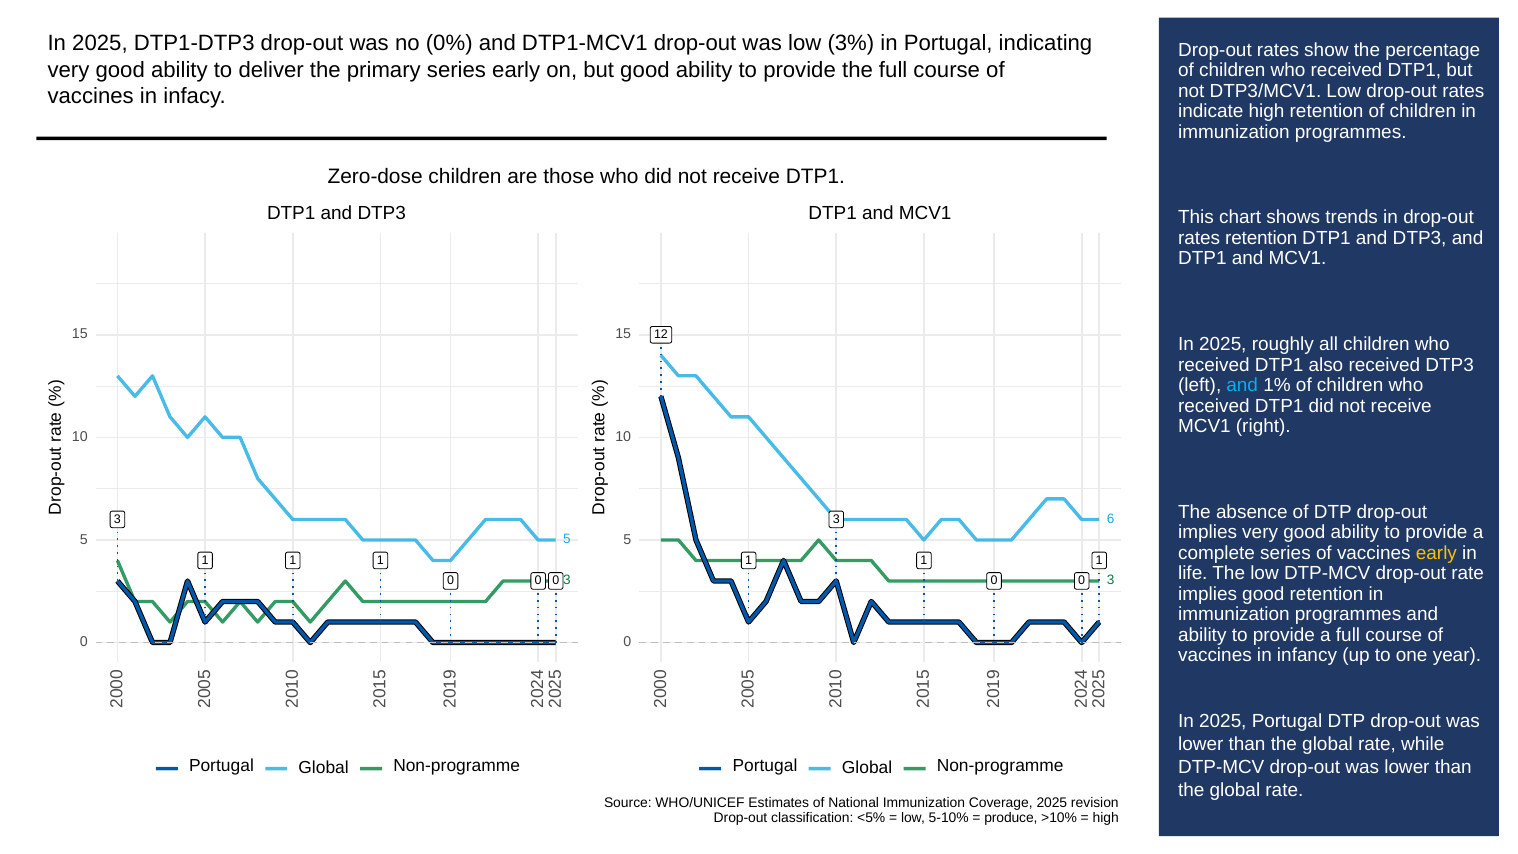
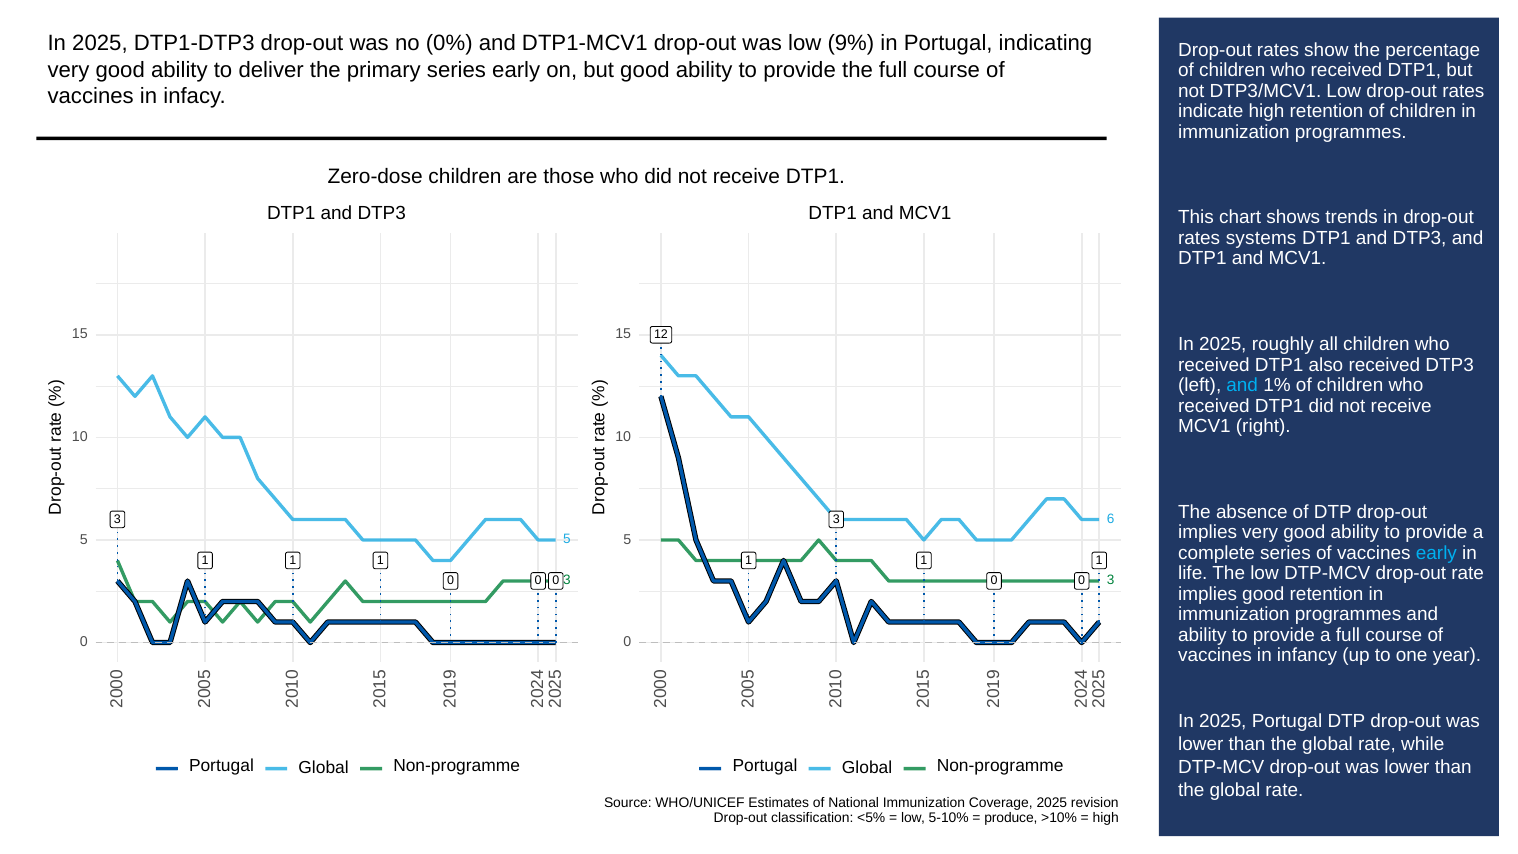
3%: 3% -> 9% (851, 43)
rates retention: retention -> systems (1261, 238)
early colour: yellow -> light blue (1436, 553)
